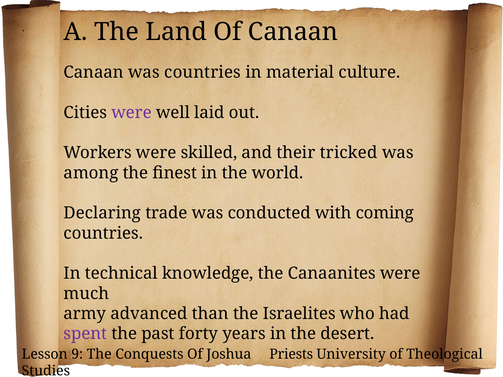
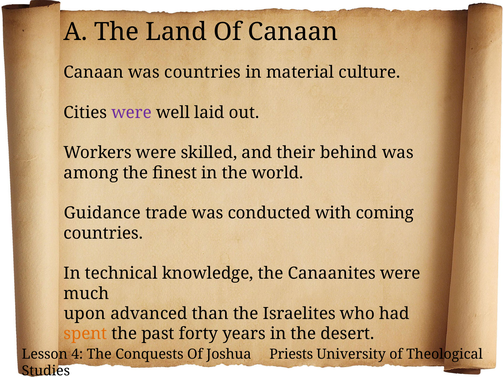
tricked: tricked -> behind (349, 153)
Declaring: Declaring -> Guidance (102, 213)
army: army -> upon (85, 314)
spent colour: purple -> orange (85, 334)
9: 9 -> 4 (77, 354)
